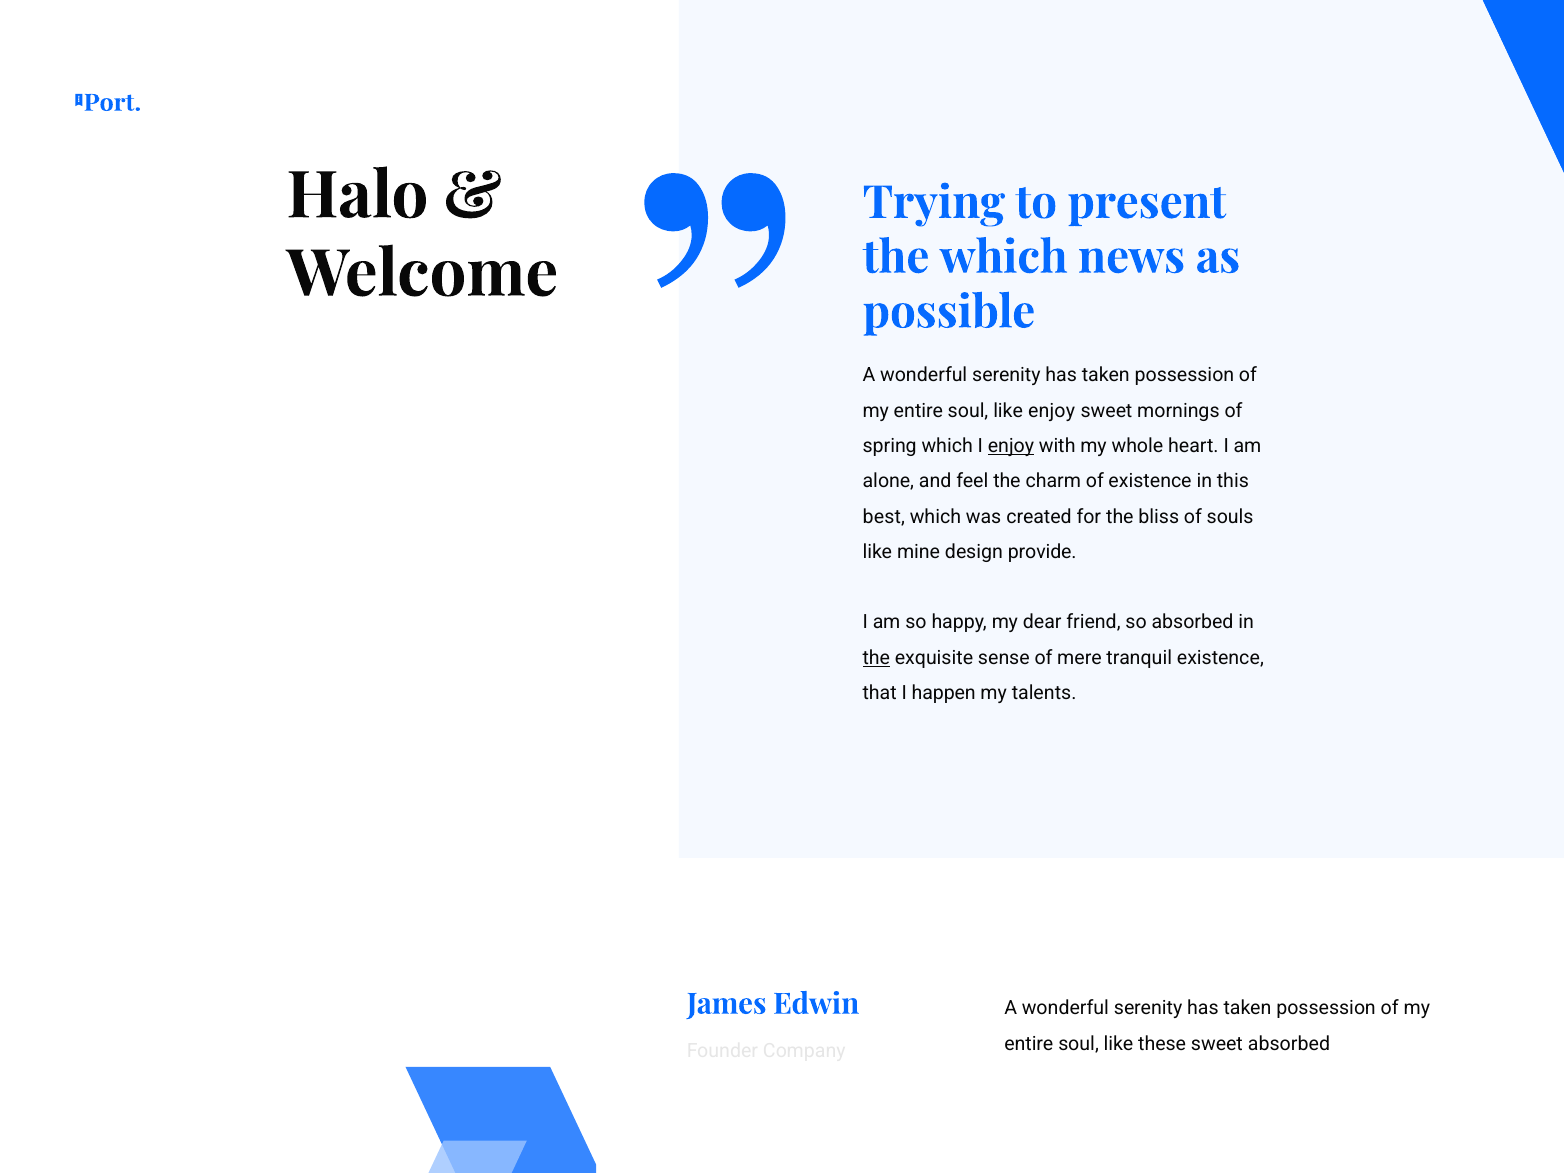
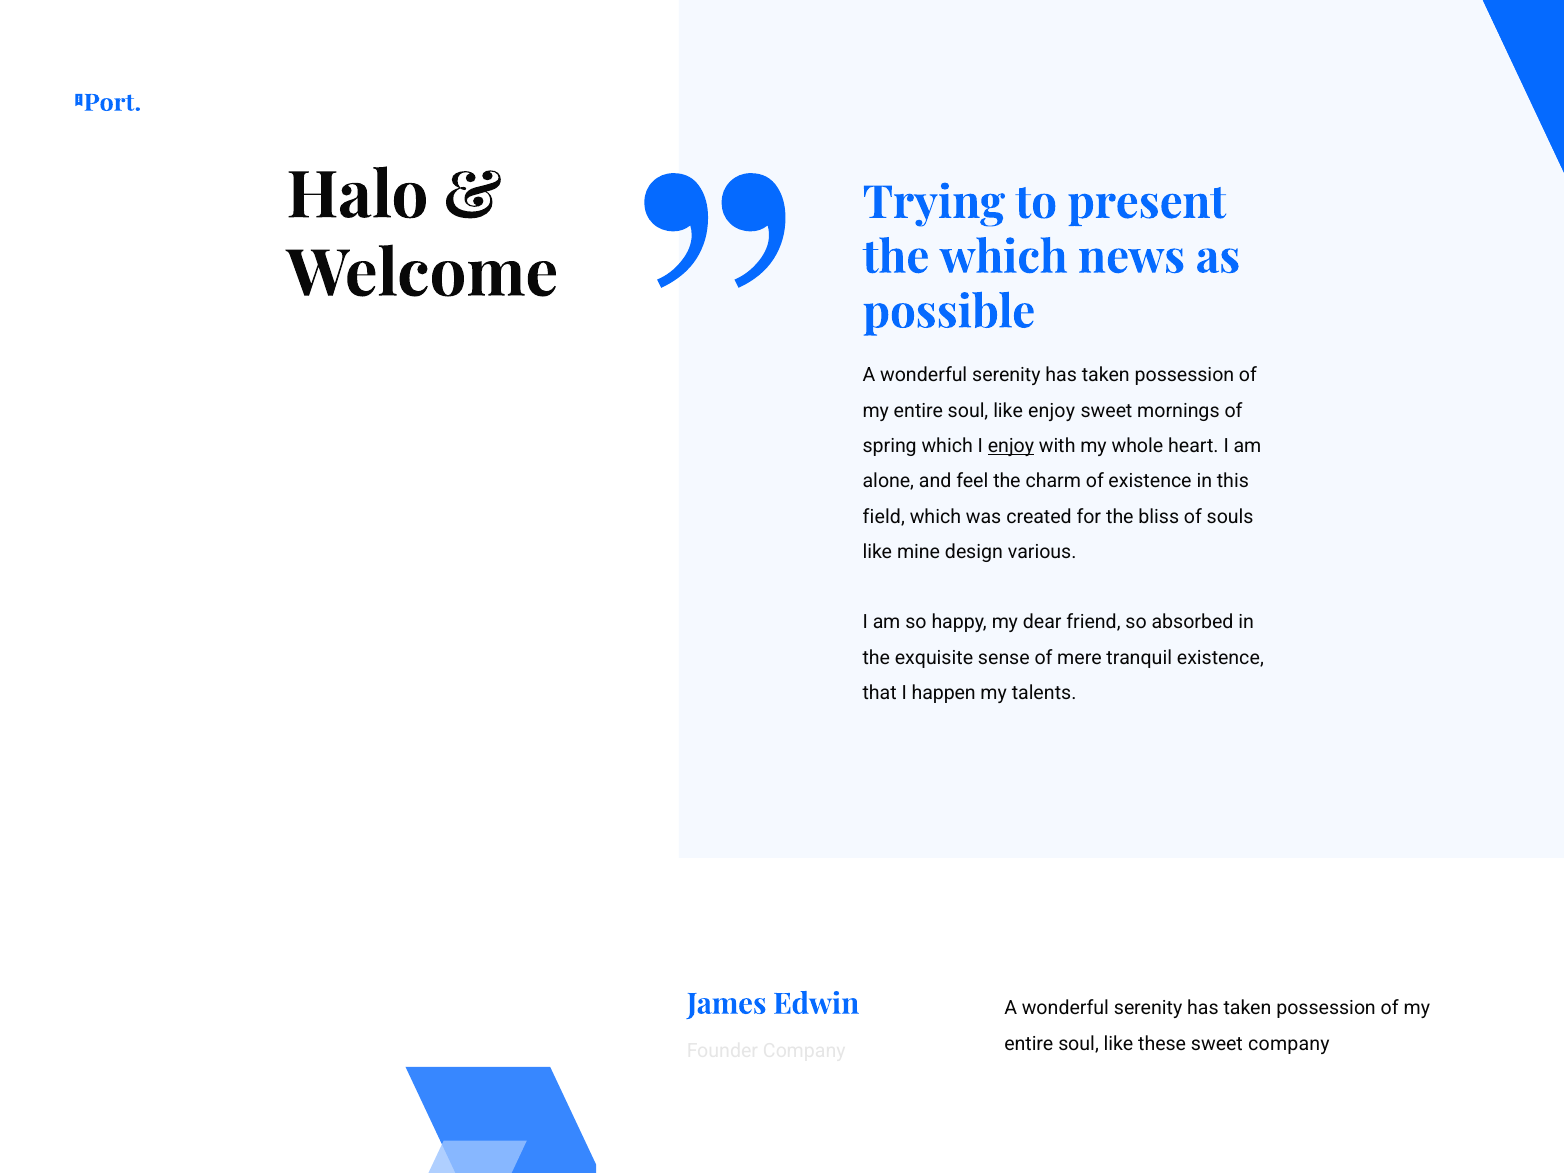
best: best -> field (884, 517)
provide: provide -> various (1042, 552)
the underline: present -> none (876, 658)
sweet absorbed: absorbed -> company (1289, 1044)
